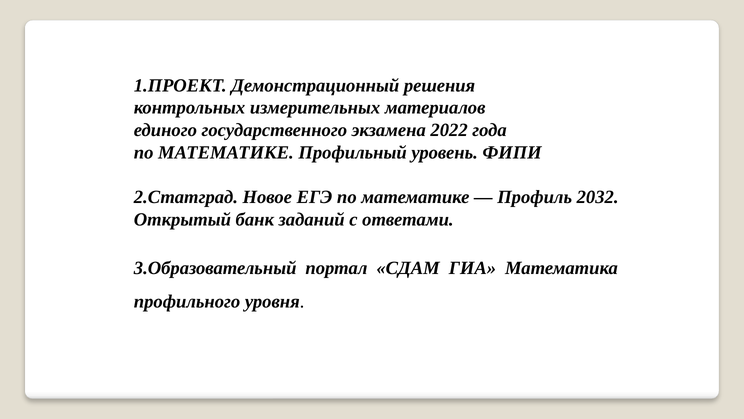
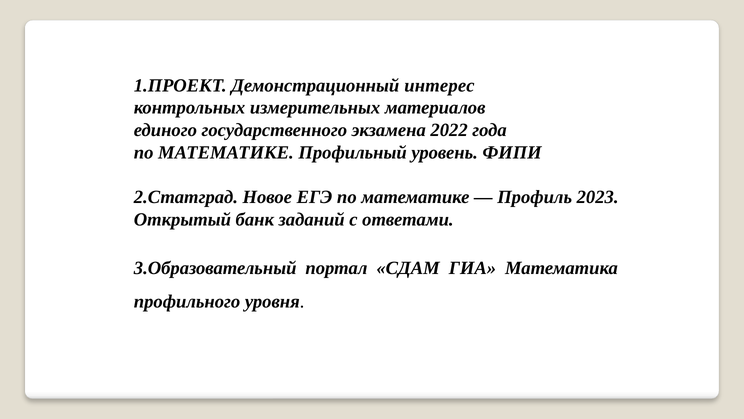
решения: решения -> интерес (439, 85)
2032: 2032 -> 2023 (598, 197)
